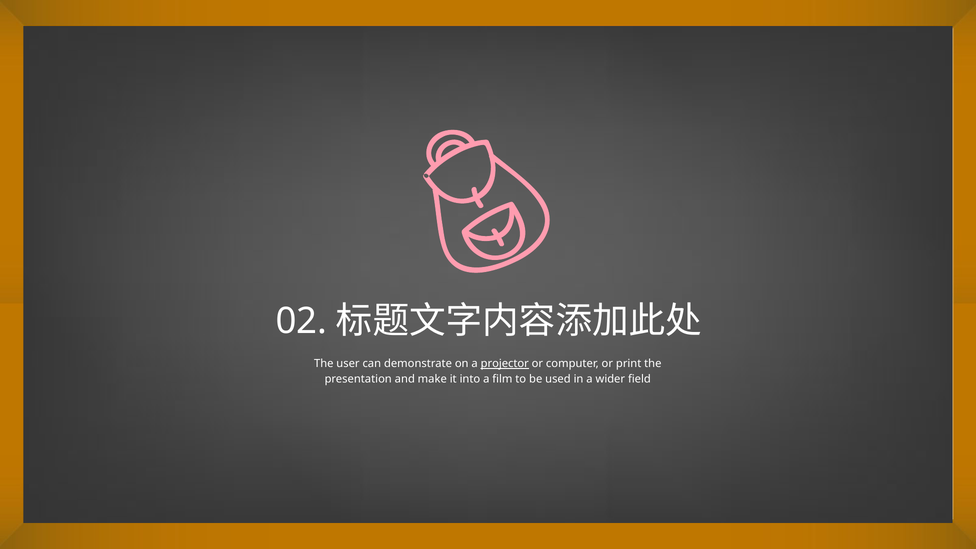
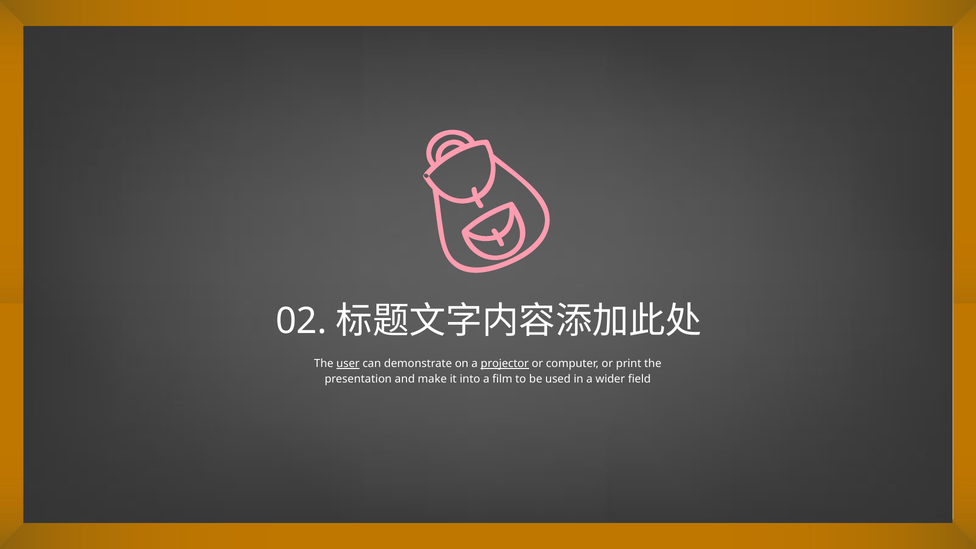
user underline: none -> present (348, 364)
